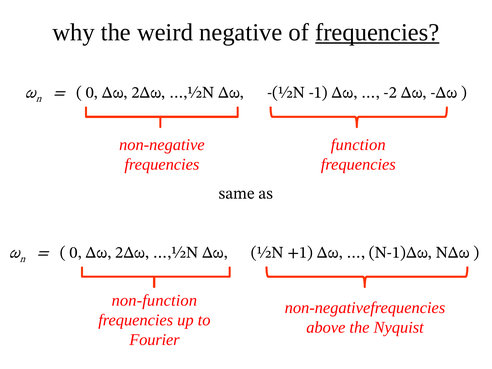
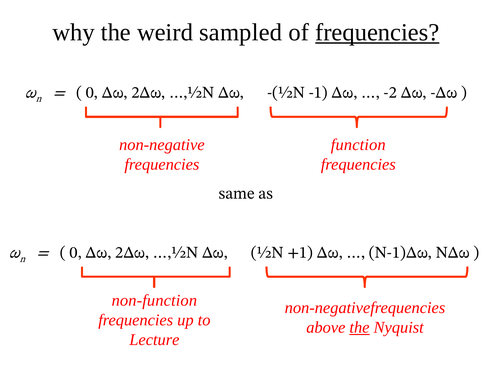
negative: negative -> sampled (241, 32)
the underline: none -> present (359, 327)
Fourier: Fourier -> Lecture (154, 340)
